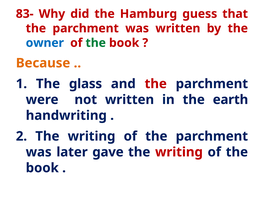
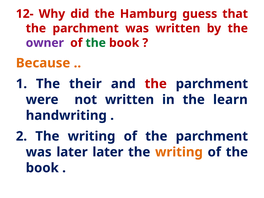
83-: 83- -> 12- (25, 14)
owner colour: blue -> purple (45, 43)
glass: glass -> their (85, 84)
earth: earth -> learn (230, 100)
later gave: gave -> later (108, 152)
writing colour: red -> orange (179, 152)
